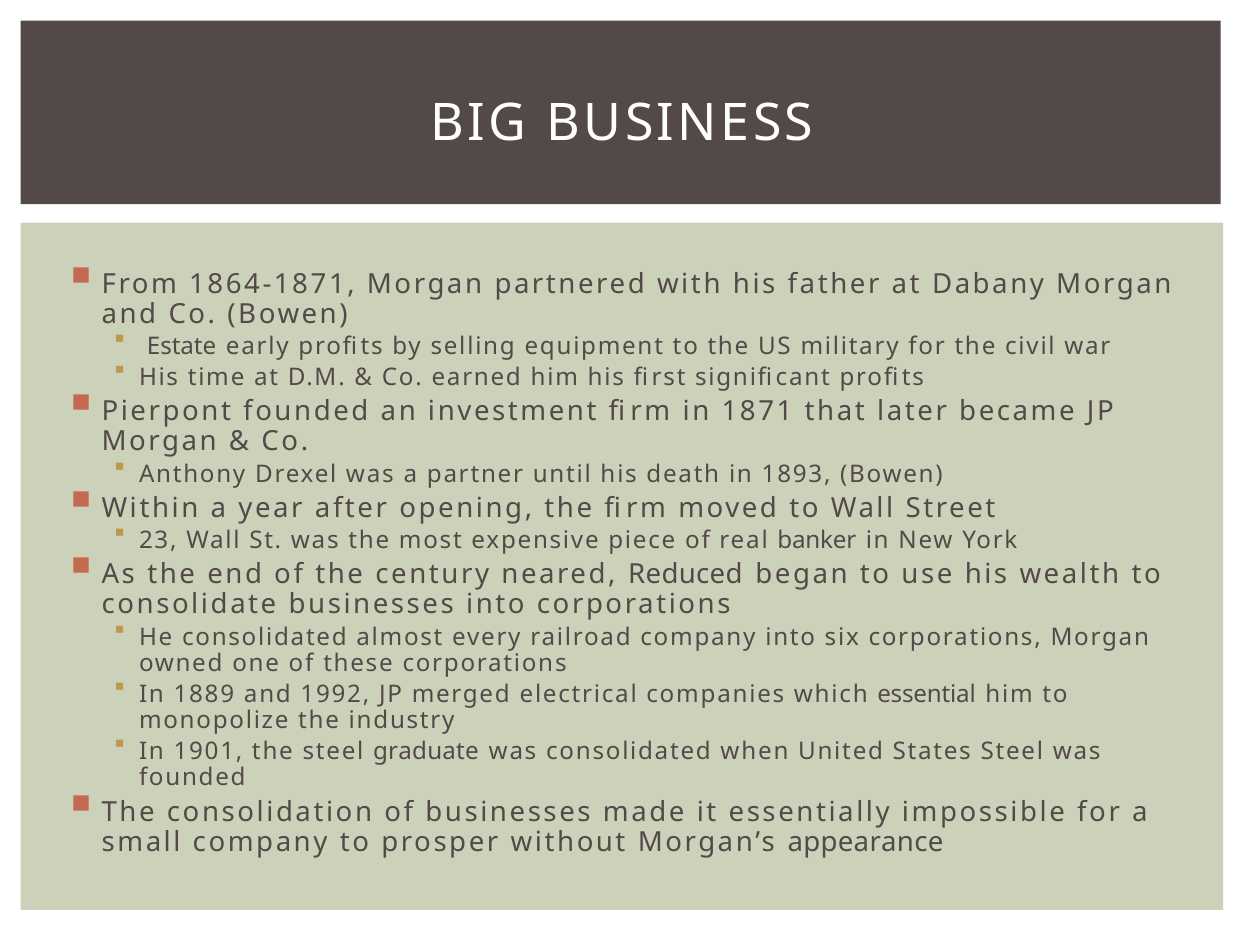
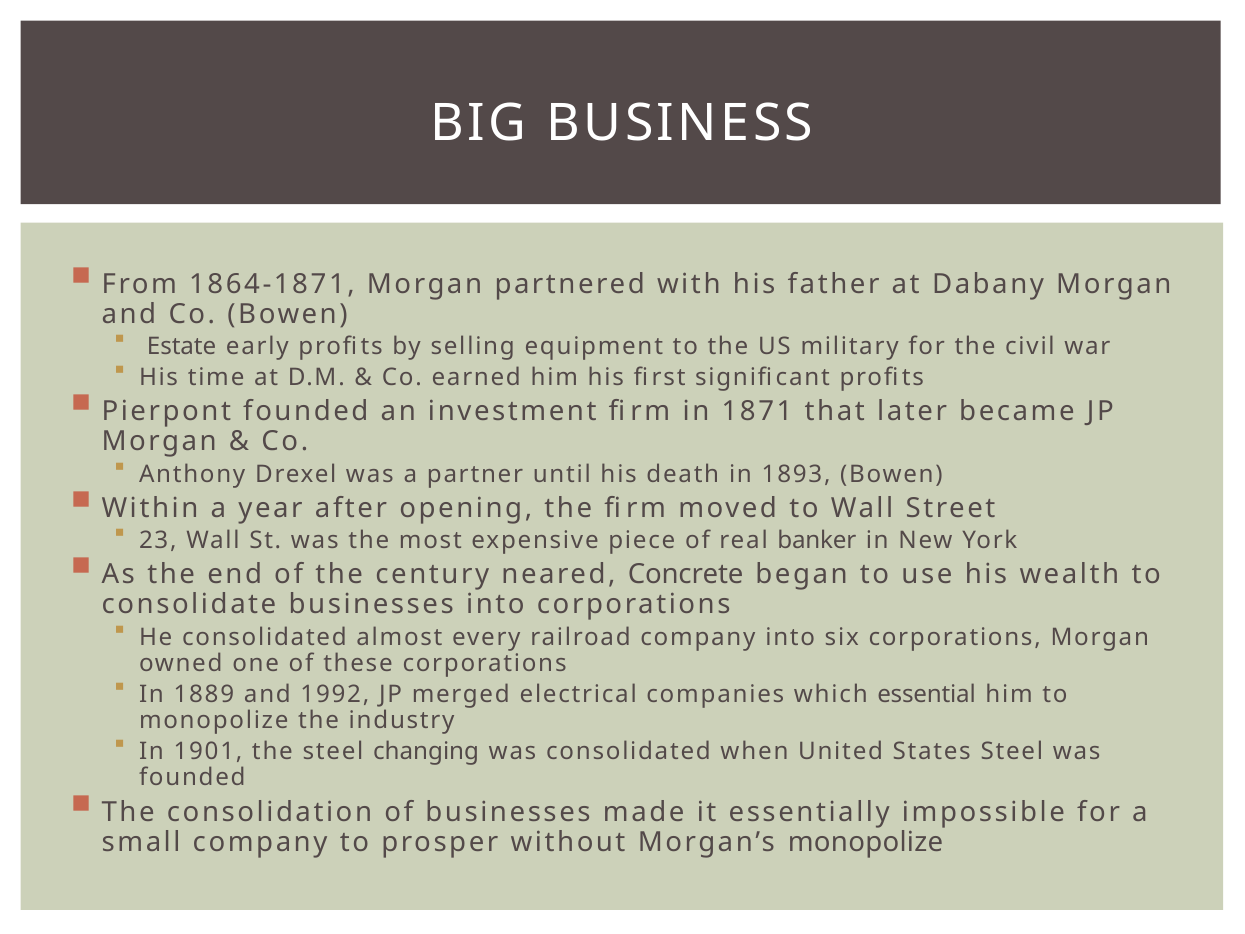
Reduced: Reduced -> Concrete (686, 575)
graduate: graduate -> changing (426, 752)
Morgan’s appearance: appearance -> monopolize (865, 842)
